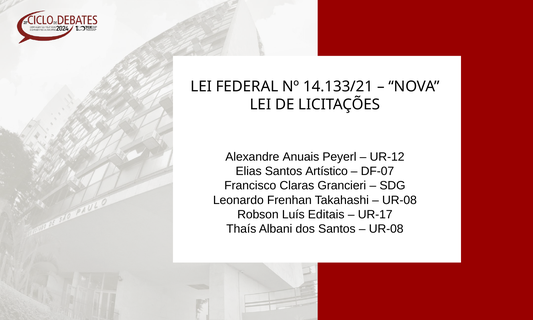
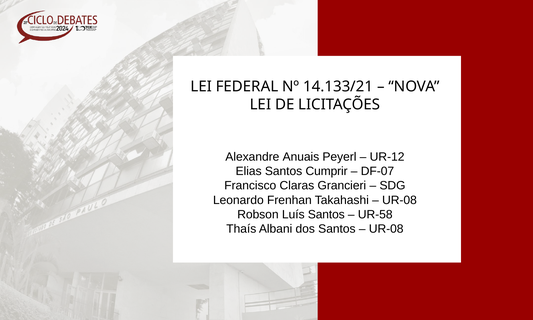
Artístico: Artístico -> Cumprir (327, 171)
Luís Editais: Editais -> Santos (326, 214)
UR-17: UR-17 -> UR-58 (375, 214)
